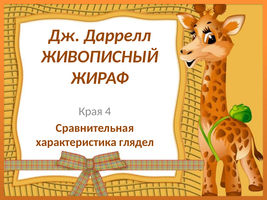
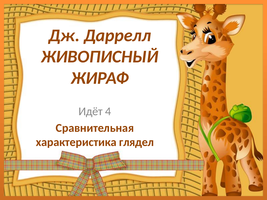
Края: Края -> Идёт (91, 111)
